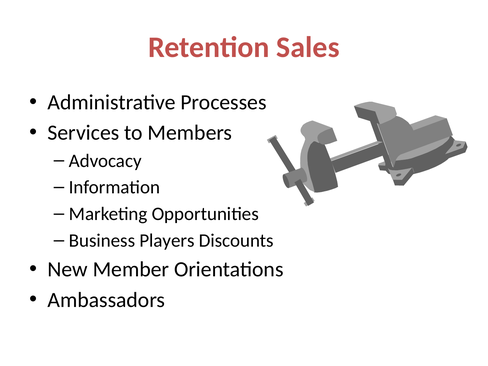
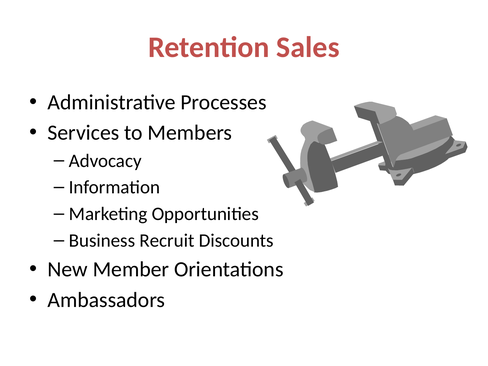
Players: Players -> Recruit (167, 241)
